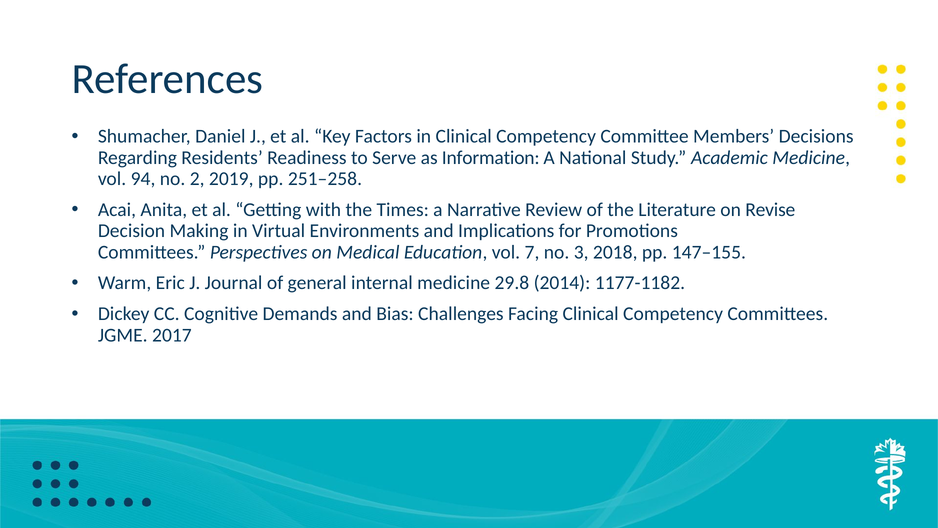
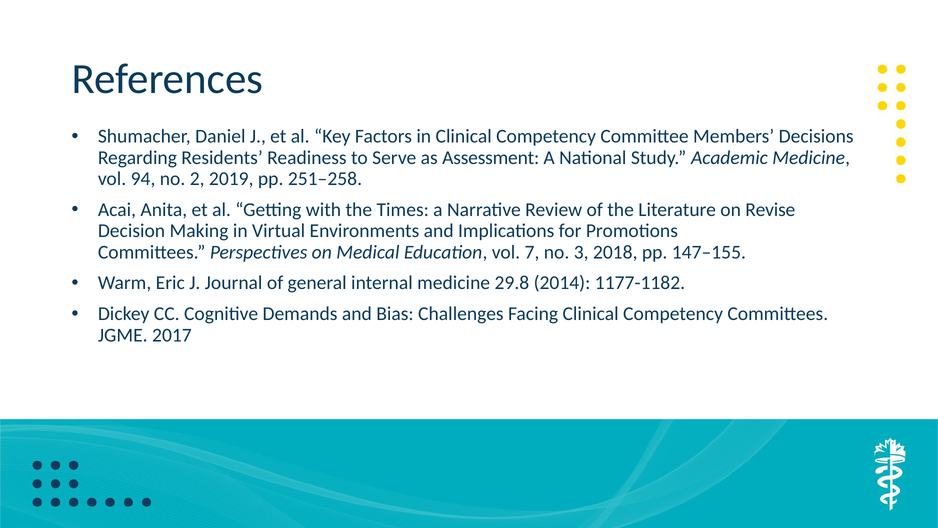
Information: Information -> Assessment (491, 158)
